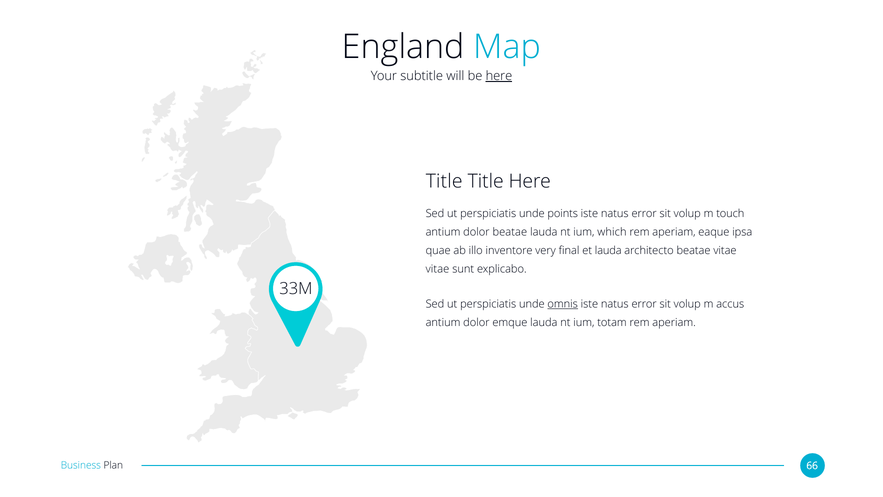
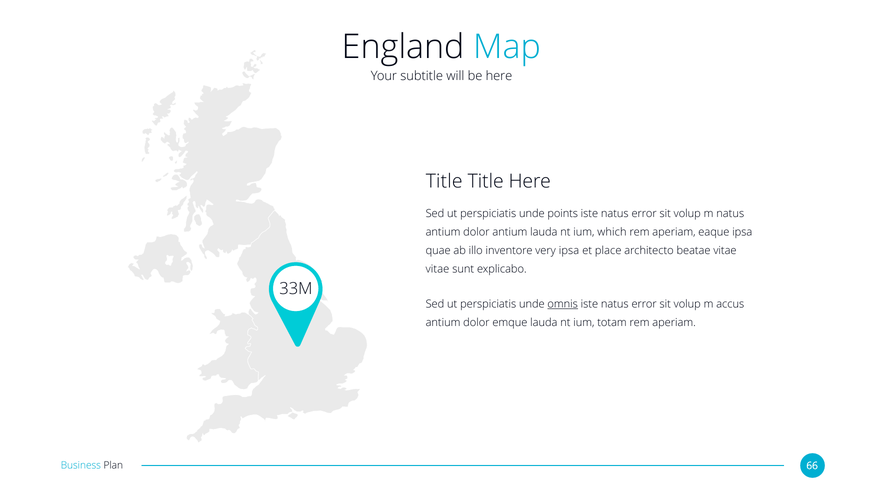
here underline: present -> none (499, 76)
m touch: touch -> natus (730, 213)
dolor beatae: beatae -> antium (510, 232)
very final: final -> ipsa (569, 250)
et lauda: lauda -> place (608, 250)
